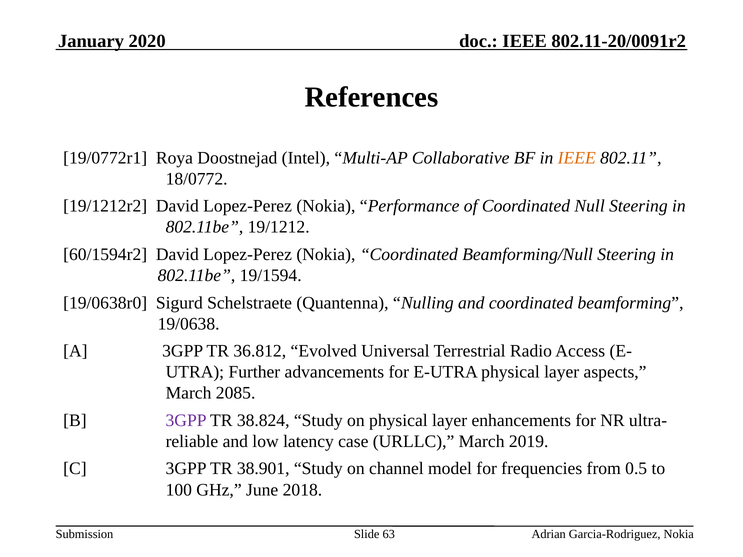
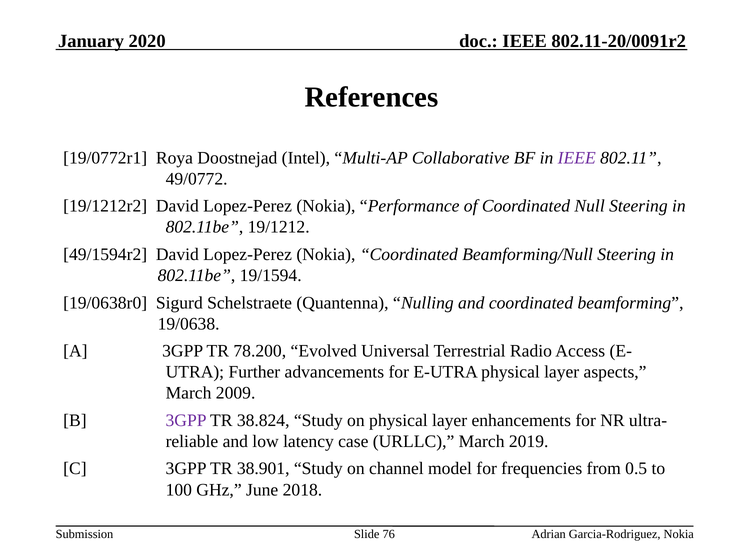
IEEE colour: orange -> purple (577, 158)
18/0772: 18/0772 -> 49/0772 (197, 179)
60/1594r2: 60/1594r2 -> 49/1594r2 (105, 255)
36.812: 36.812 -> 78.200 (260, 351)
2085: 2085 -> 2009 (236, 393)
63: 63 -> 76 (389, 534)
